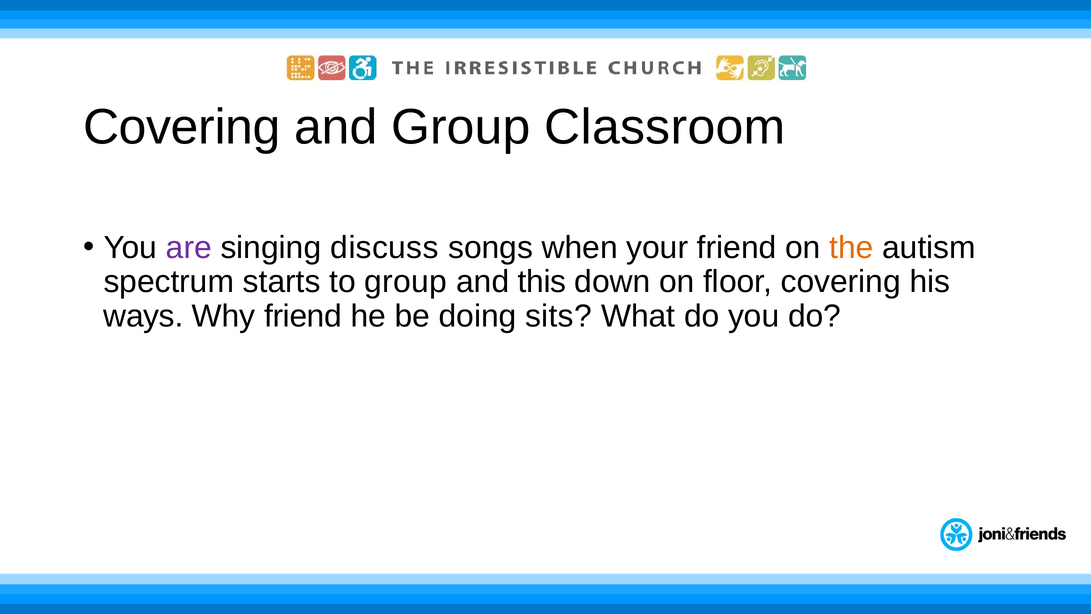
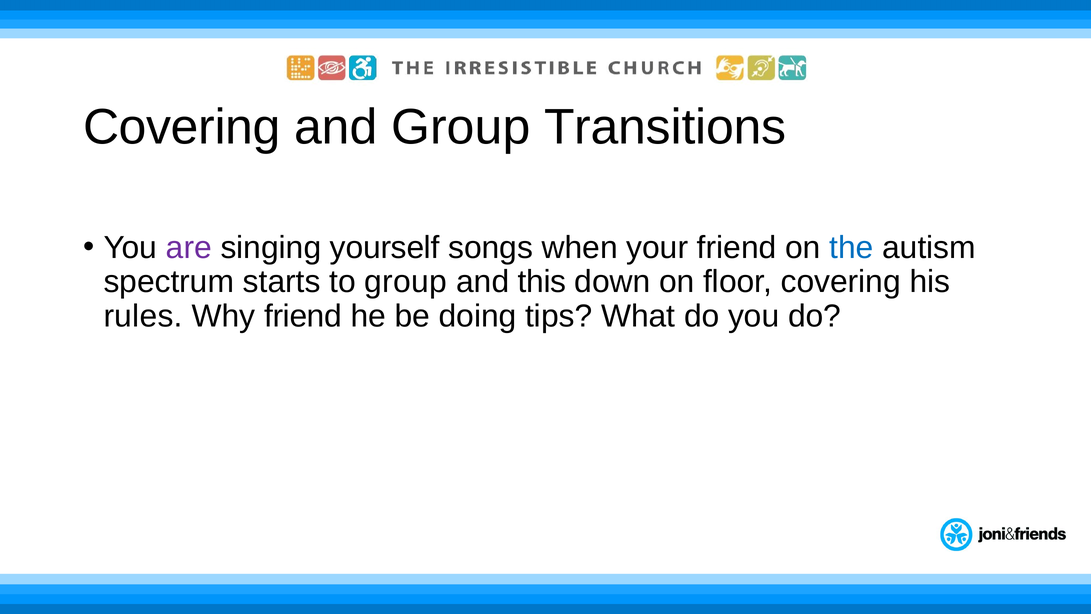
Classroom: Classroom -> Transitions (665, 127)
discuss: discuss -> yourself (385, 247)
the colour: orange -> blue (851, 247)
ways: ways -> rules (143, 316)
sits: sits -> tips (559, 316)
